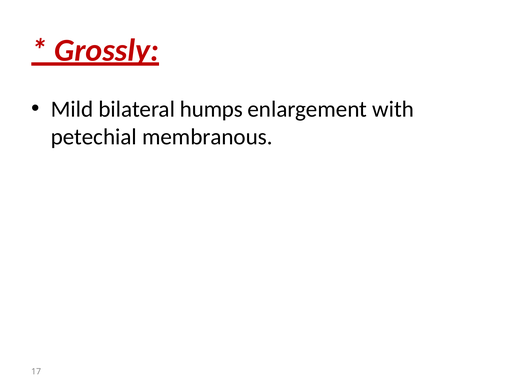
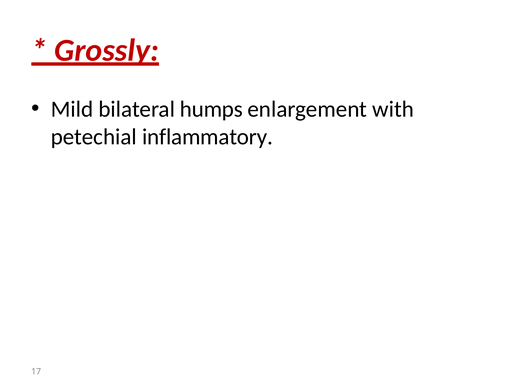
membranous: membranous -> inflammatory (207, 137)
